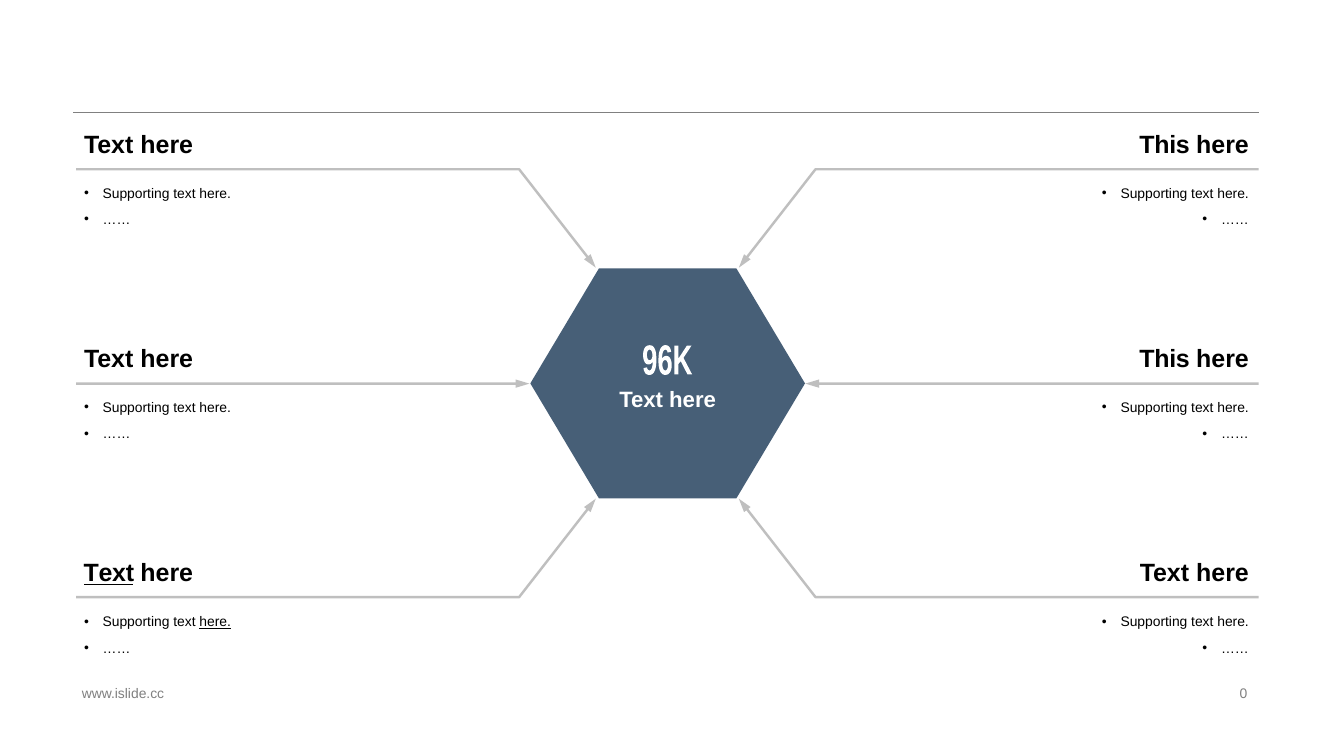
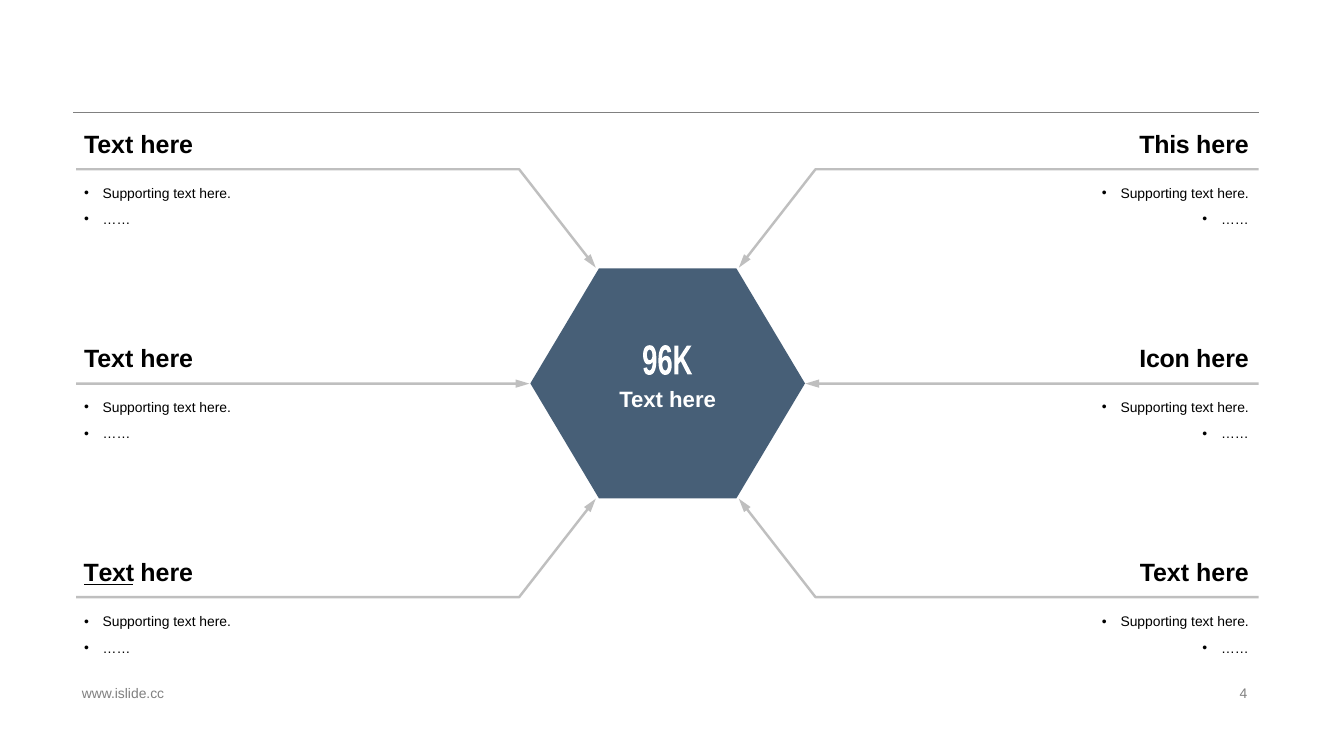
This: This -> Icon (1165, 359)
here underline: present -> none (215, 623)
0: 0 -> 4 (1244, 694)
